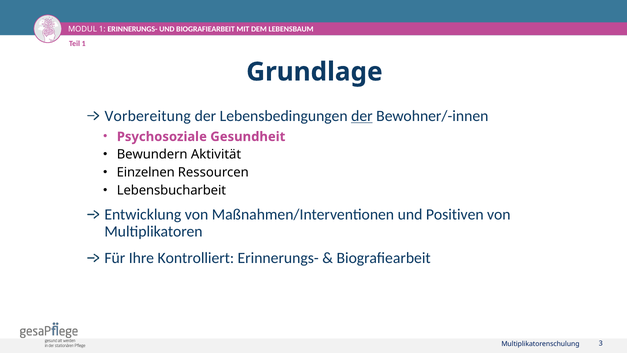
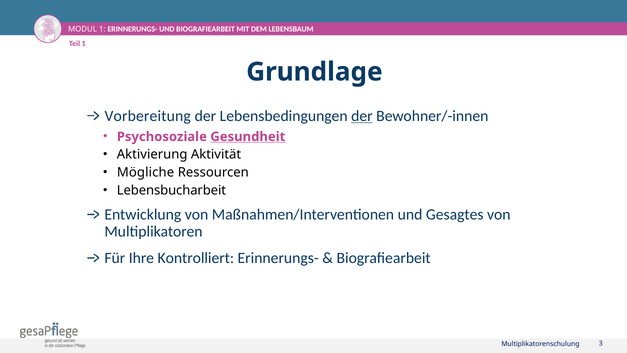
Gesundheit underline: none -> present (248, 137)
Bewundern: Bewundern -> Aktivierung (152, 155)
Einzelnen: Einzelnen -> Mögliche (146, 172)
Positiven: Positiven -> Gesagtes (455, 214)
